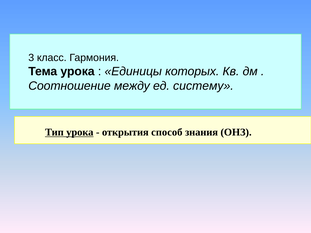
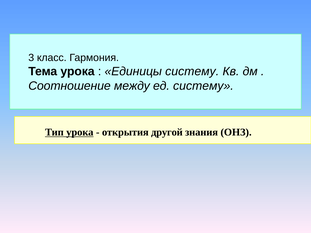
Единицы которых: которых -> систему (192, 71)
способ: способ -> другой (167, 132)
